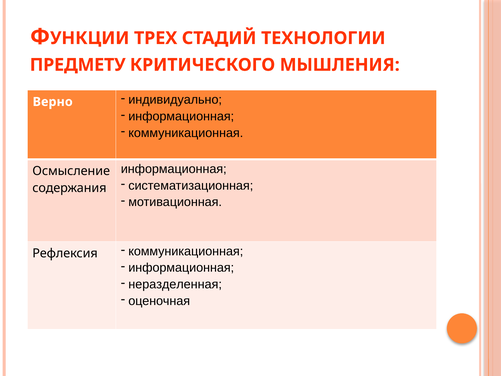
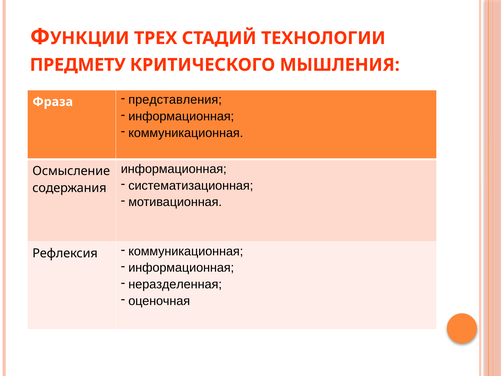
Верно: Верно -> Фраза (53, 102)
индивидуально: индивидуально -> представления (175, 100)
